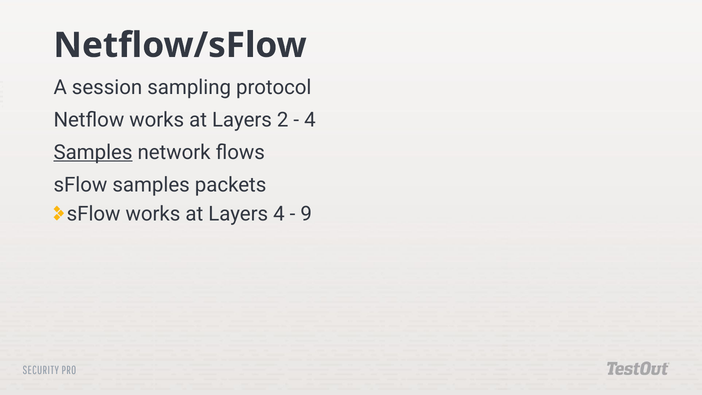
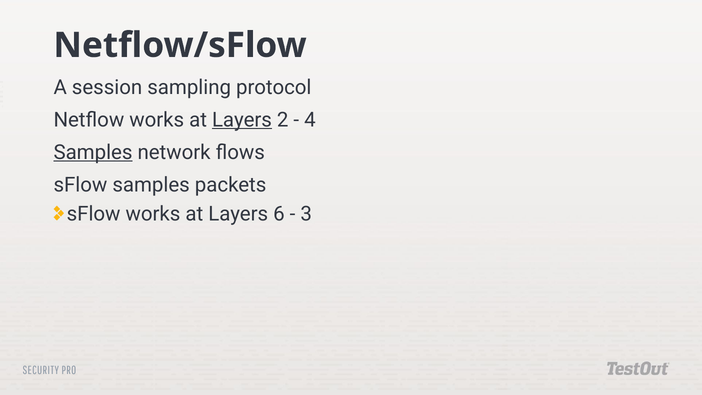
Layers underline: none -> present (242, 120)
Layers 4: 4 -> 6 (279, 214)
9: 9 -> 3 (306, 214)
